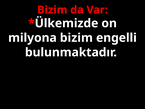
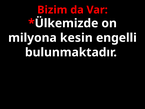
milyona bizim: bizim -> kesin (76, 38)
